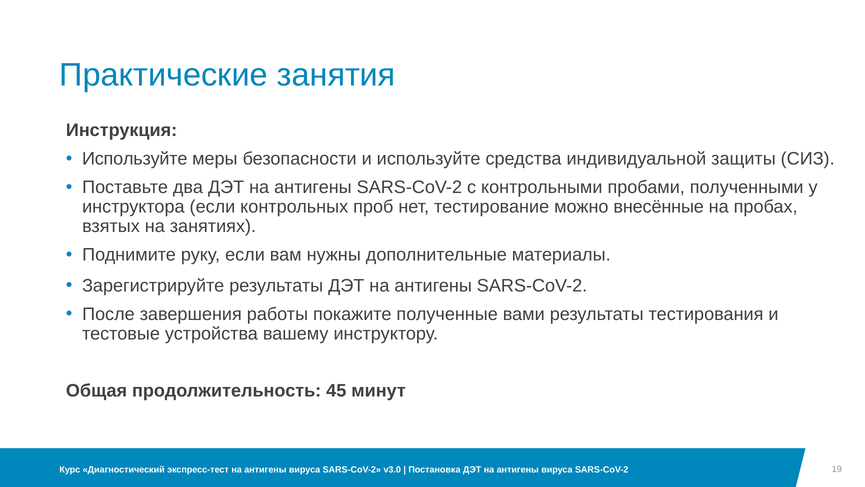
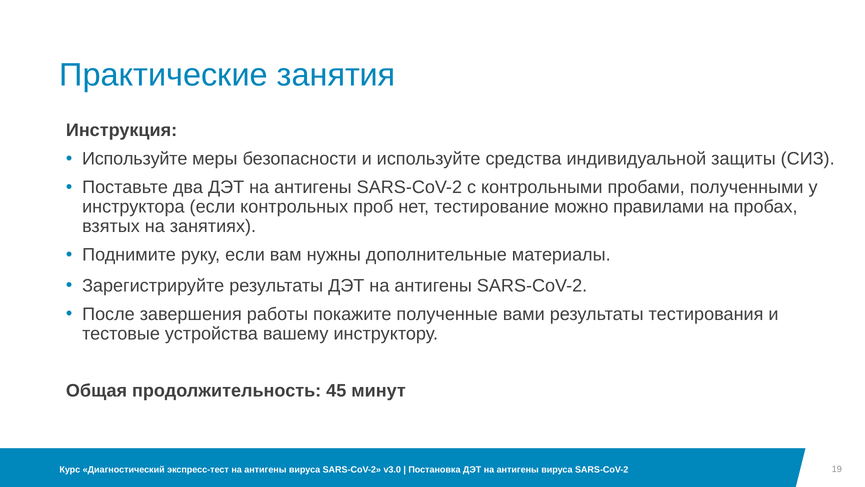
внесённые: внесённые -> правилами (659, 207)
